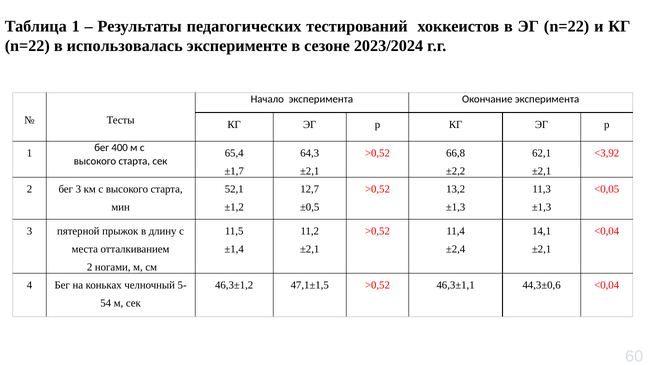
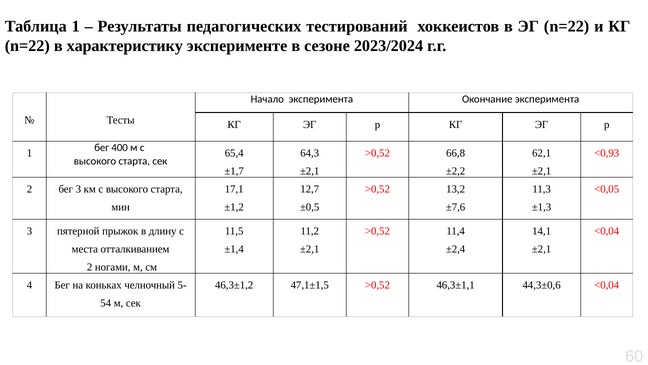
использовалась: использовалась -> характеристику (125, 46)
<3,92: <3,92 -> <0,93 (607, 153)
52,1: 52,1 -> 17,1 (234, 189)
±1,3: ±1,3 -> ±7,6 (456, 207)
